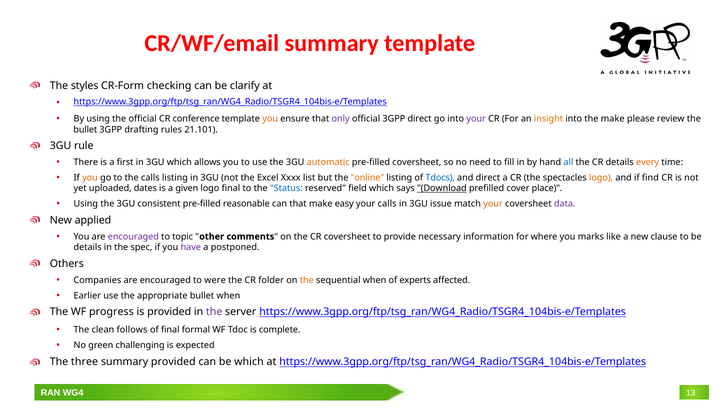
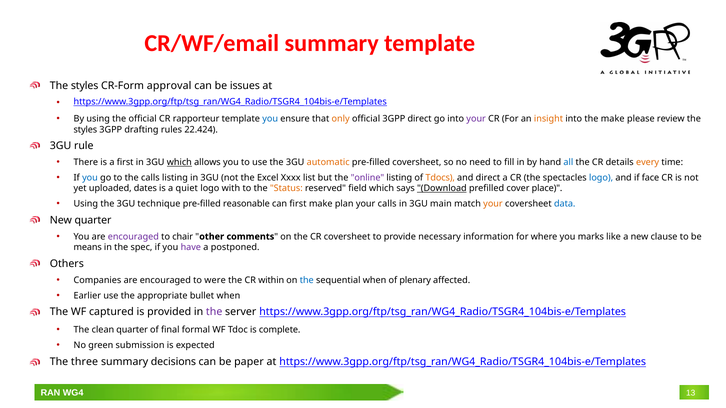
checking: checking -> approval (169, 86)
clarify: clarify -> issues (245, 86)
conference: conference -> rapporteur (196, 119)
you colour: orange -> blue (270, 119)
only colour: purple -> orange (341, 119)
bullet: bullet -> styles (85, 130)
21.101: 21.101 -> 22.424 (201, 130)
which underline: none -> present (179, 162)
you colour: orange -> blue (90, 178)
online colour: orange -> purple (367, 178)
Tdocs colour: blue -> orange (440, 178)
logo colour: orange -> blue (601, 178)
find: find -> face (651, 178)
given: given -> quiet (187, 189)
logo final: final -> with (231, 189)
Status colour: blue -> orange (286, 189)
consistent: consistent -> technique (159, 204)
can that: that -> first (298, 204)
easy: easy -> plan (344, 204)
issue: issue -> main (441, 204)
data colour: purple -> blue (565, 204)
New applied: applied -> quarter (93, 221)
topic: topic -> chair (183, 237)
details: details -> means (88, 248)
folder: folder -> within (271, 280)
the colour: orange -> blue (307, 280)
experts: experts -> plenary (415, 280)
progress: progress -> captured (111, 312)
clean follows: follows -> quarter (132, 330)
challenging: challenging -> submission (140, 346)
summary provided: provided -> decisions (173, 362)
be which: which -> paper (249, 362)
